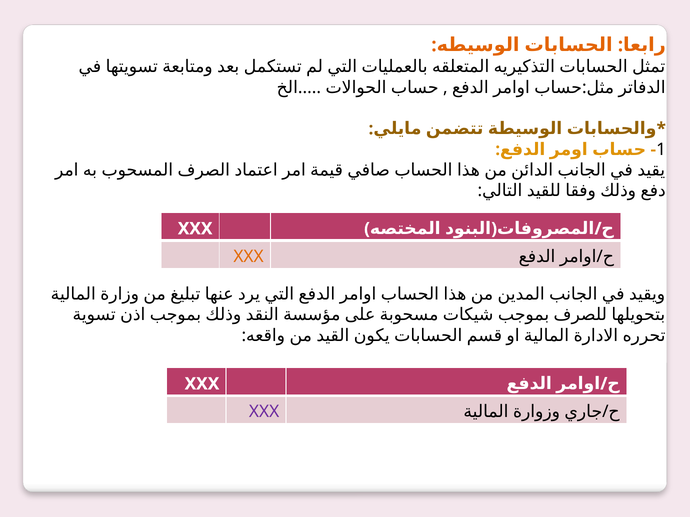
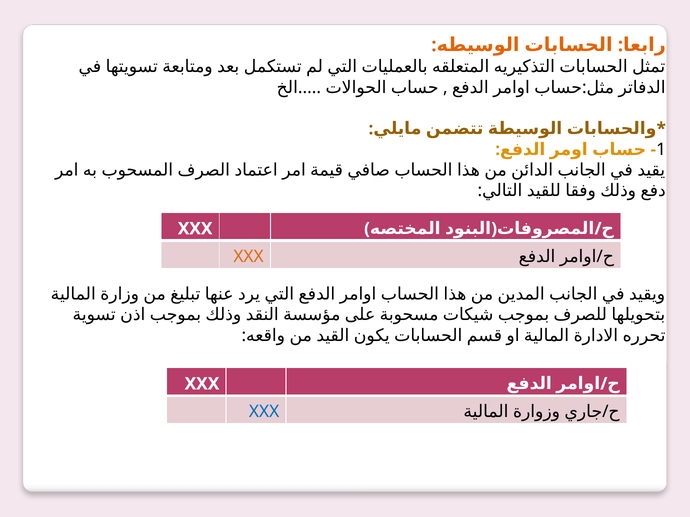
XXX colour: purple -> blue (264, 412)
